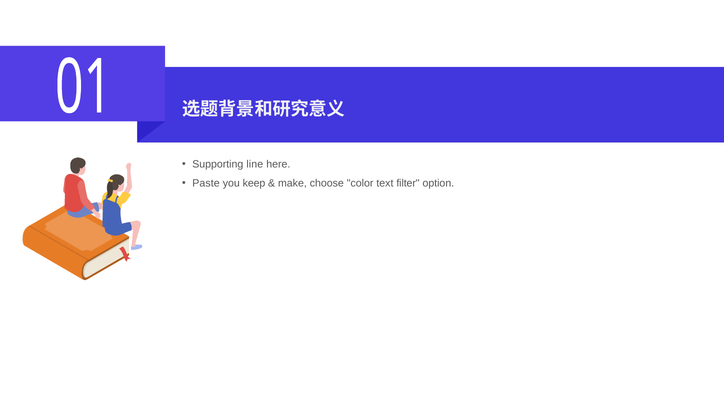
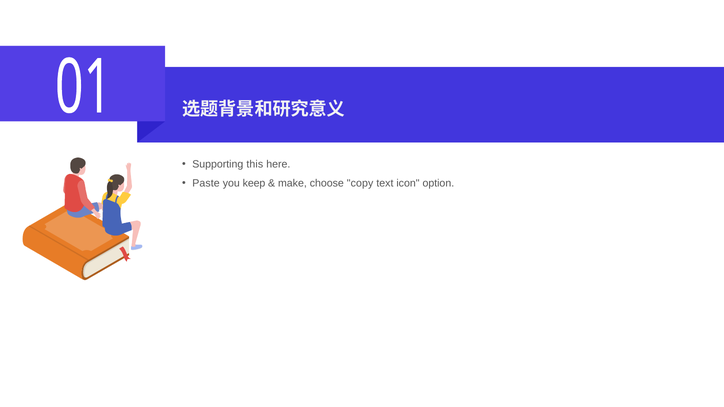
line: line -> this (255, 164)
color: color -> copy (360, 183)
filter: filter -> icon (408, 183)
